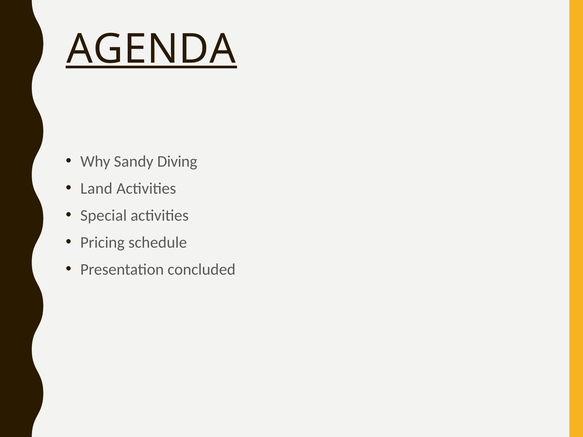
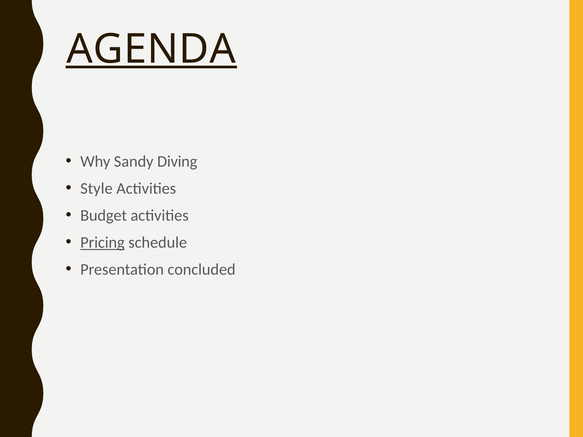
Land: Land -> Style (96, 188)
Special: Special -> Budget (104, 216)
Pricing underline: none -> present (102, 243)
